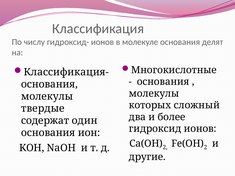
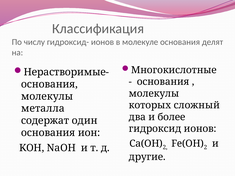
Классификация-: Классификация- -> Нерастворимые- (66, 72)
твердые: твердые -> металла (43, 109)
